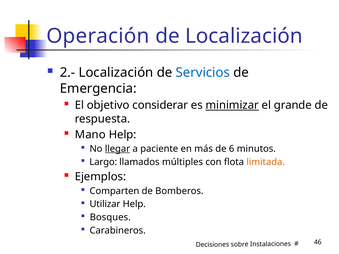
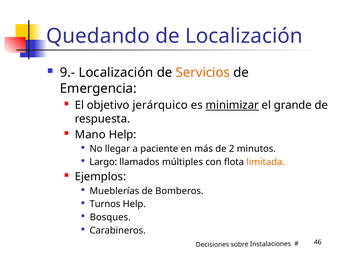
Operación: Operación -> Quedando (98, 36)
2.-: 2.- -> 9.- (68, 73)
Servicios colour: blue -> orange (203, 73)
considerar: considerar -> jerárquico (160, 105)
llegar underline: present -> none (118, 149)
6: 6 -> 2 (232, 149)
Comparten: Comparten -> Mueblerías (114, 191)
Utilizar: Utilizar -> Turnos (105, 204)
